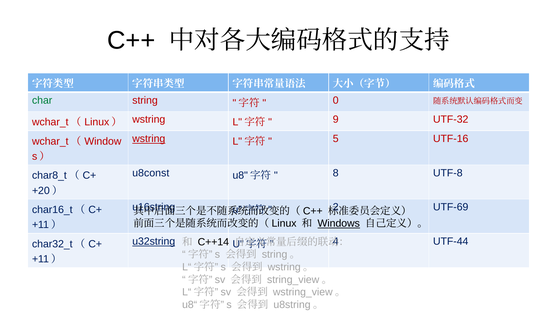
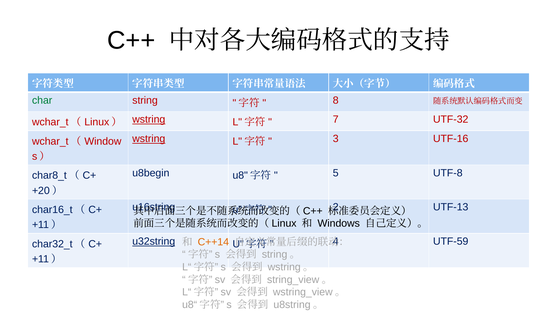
0: 0 -> 8 (336, 100)
wstring underline: none -> present (149, 120)
9: 9 -> 7 (336, 120)
5: 5 -> 3 (336, 139)
u8const: u8const -> u8begin (151, 173)
8: 8 -> 5 (336, 173)
UTF-69: UTF-69 -> UTF-13 (451, 207)
Windows underline: present -> none (339, 224)
UTF-44: UTF-44 -> UTF-59 (451, 242)
C++14 colour: black -> orange (213, 242)
